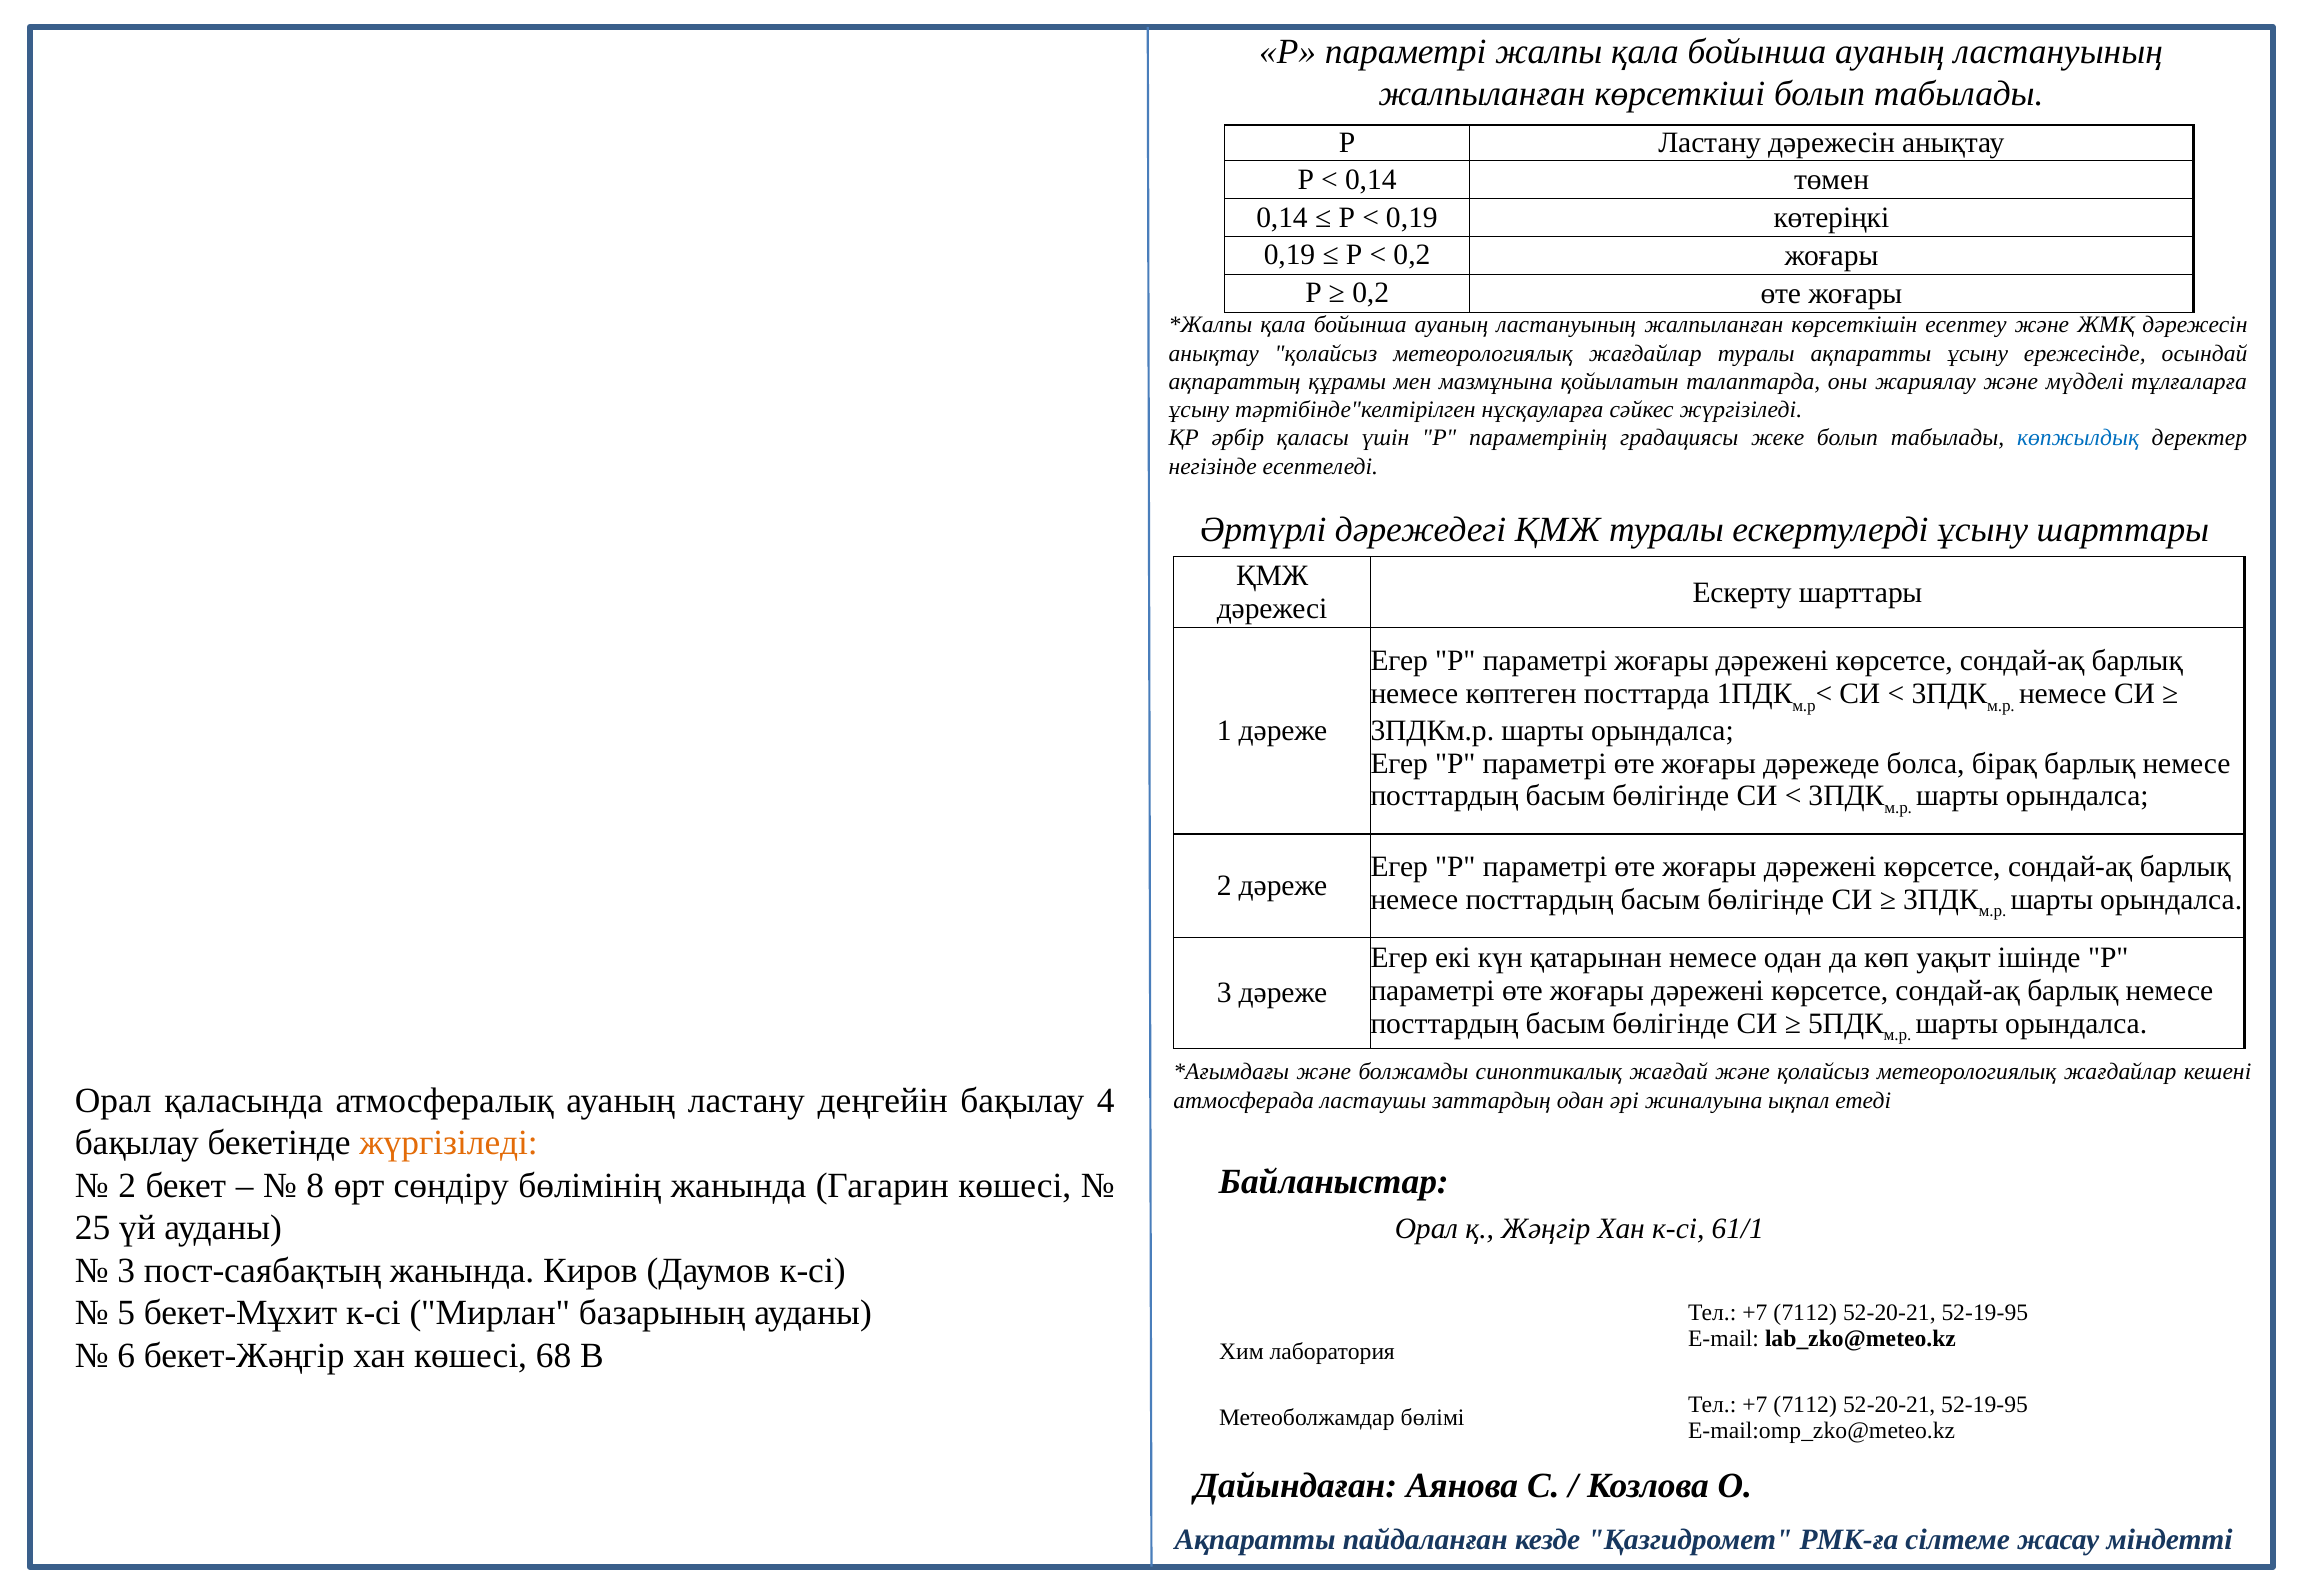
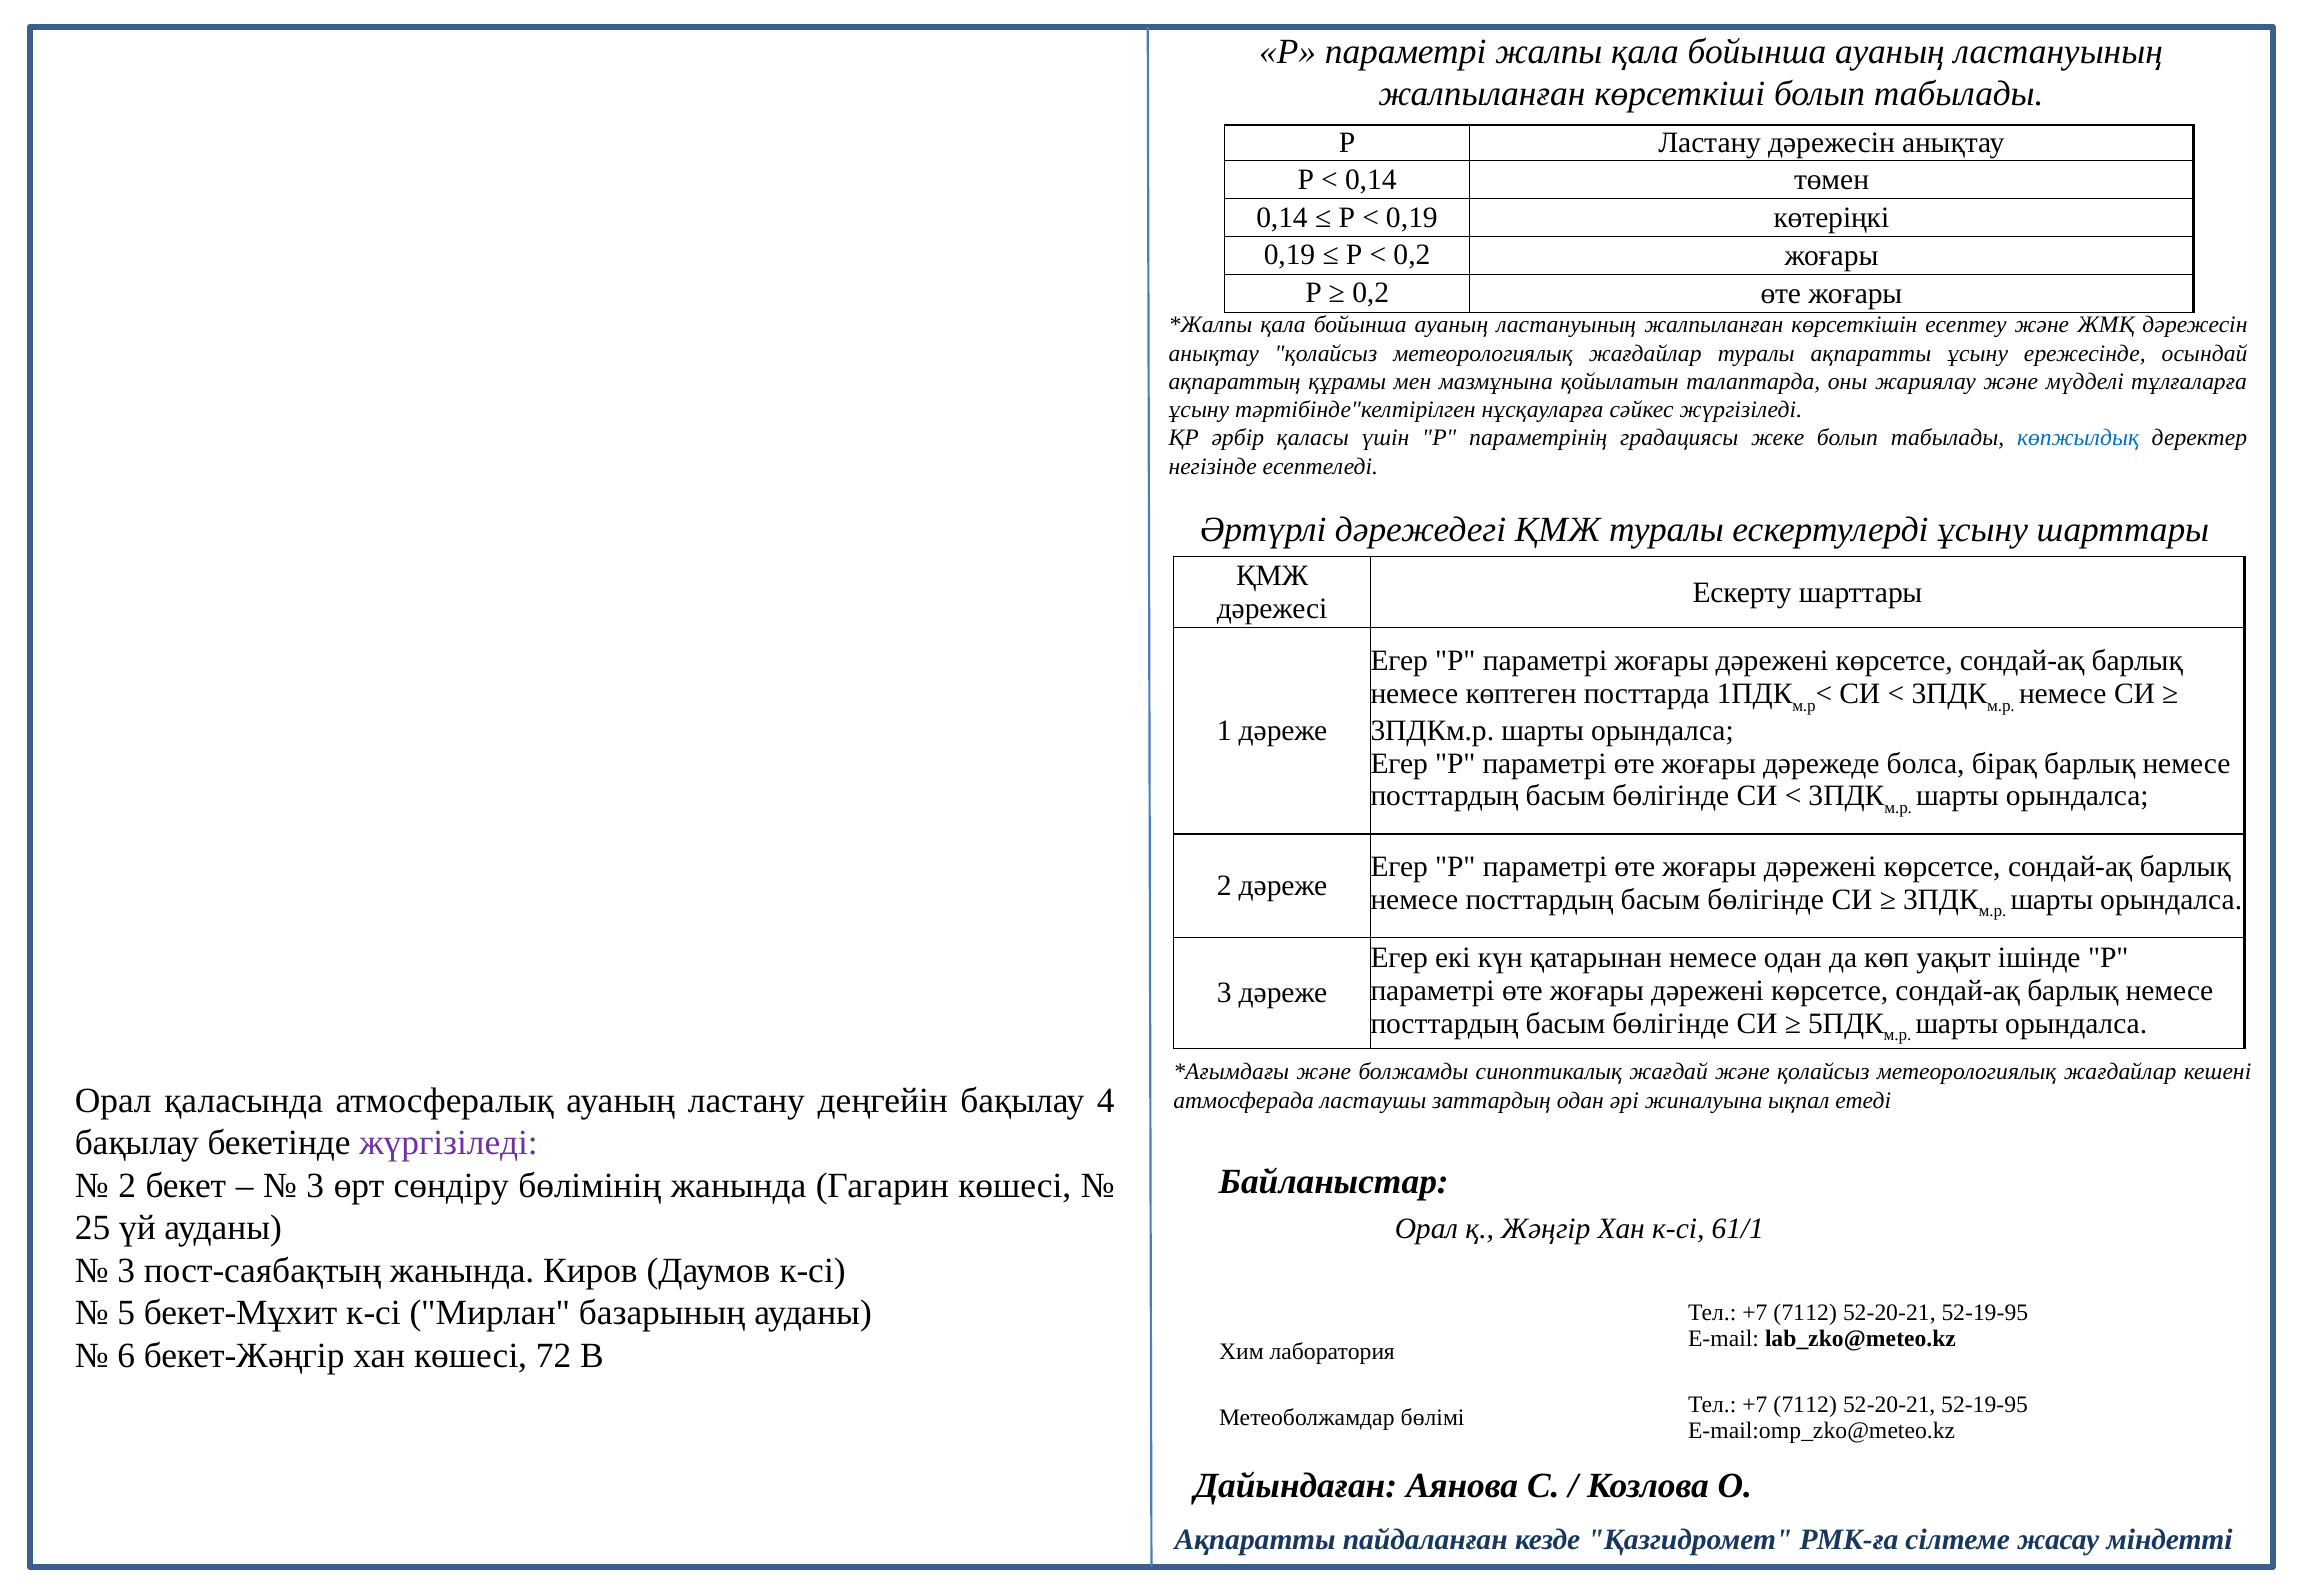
жүргізіледі colour: orange -> purple (449, 1143)
8: 8 -> 3 (315, 1186)
68: 68 -> 72 (554, 1356)
